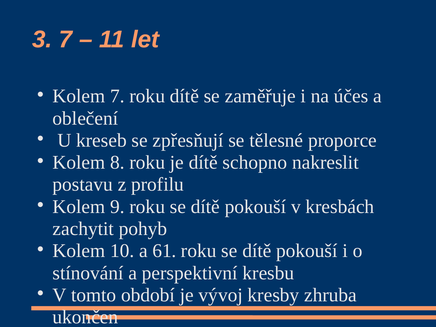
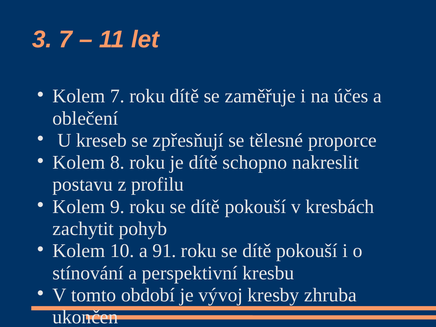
61: 61 -> 91 (165, 251)
